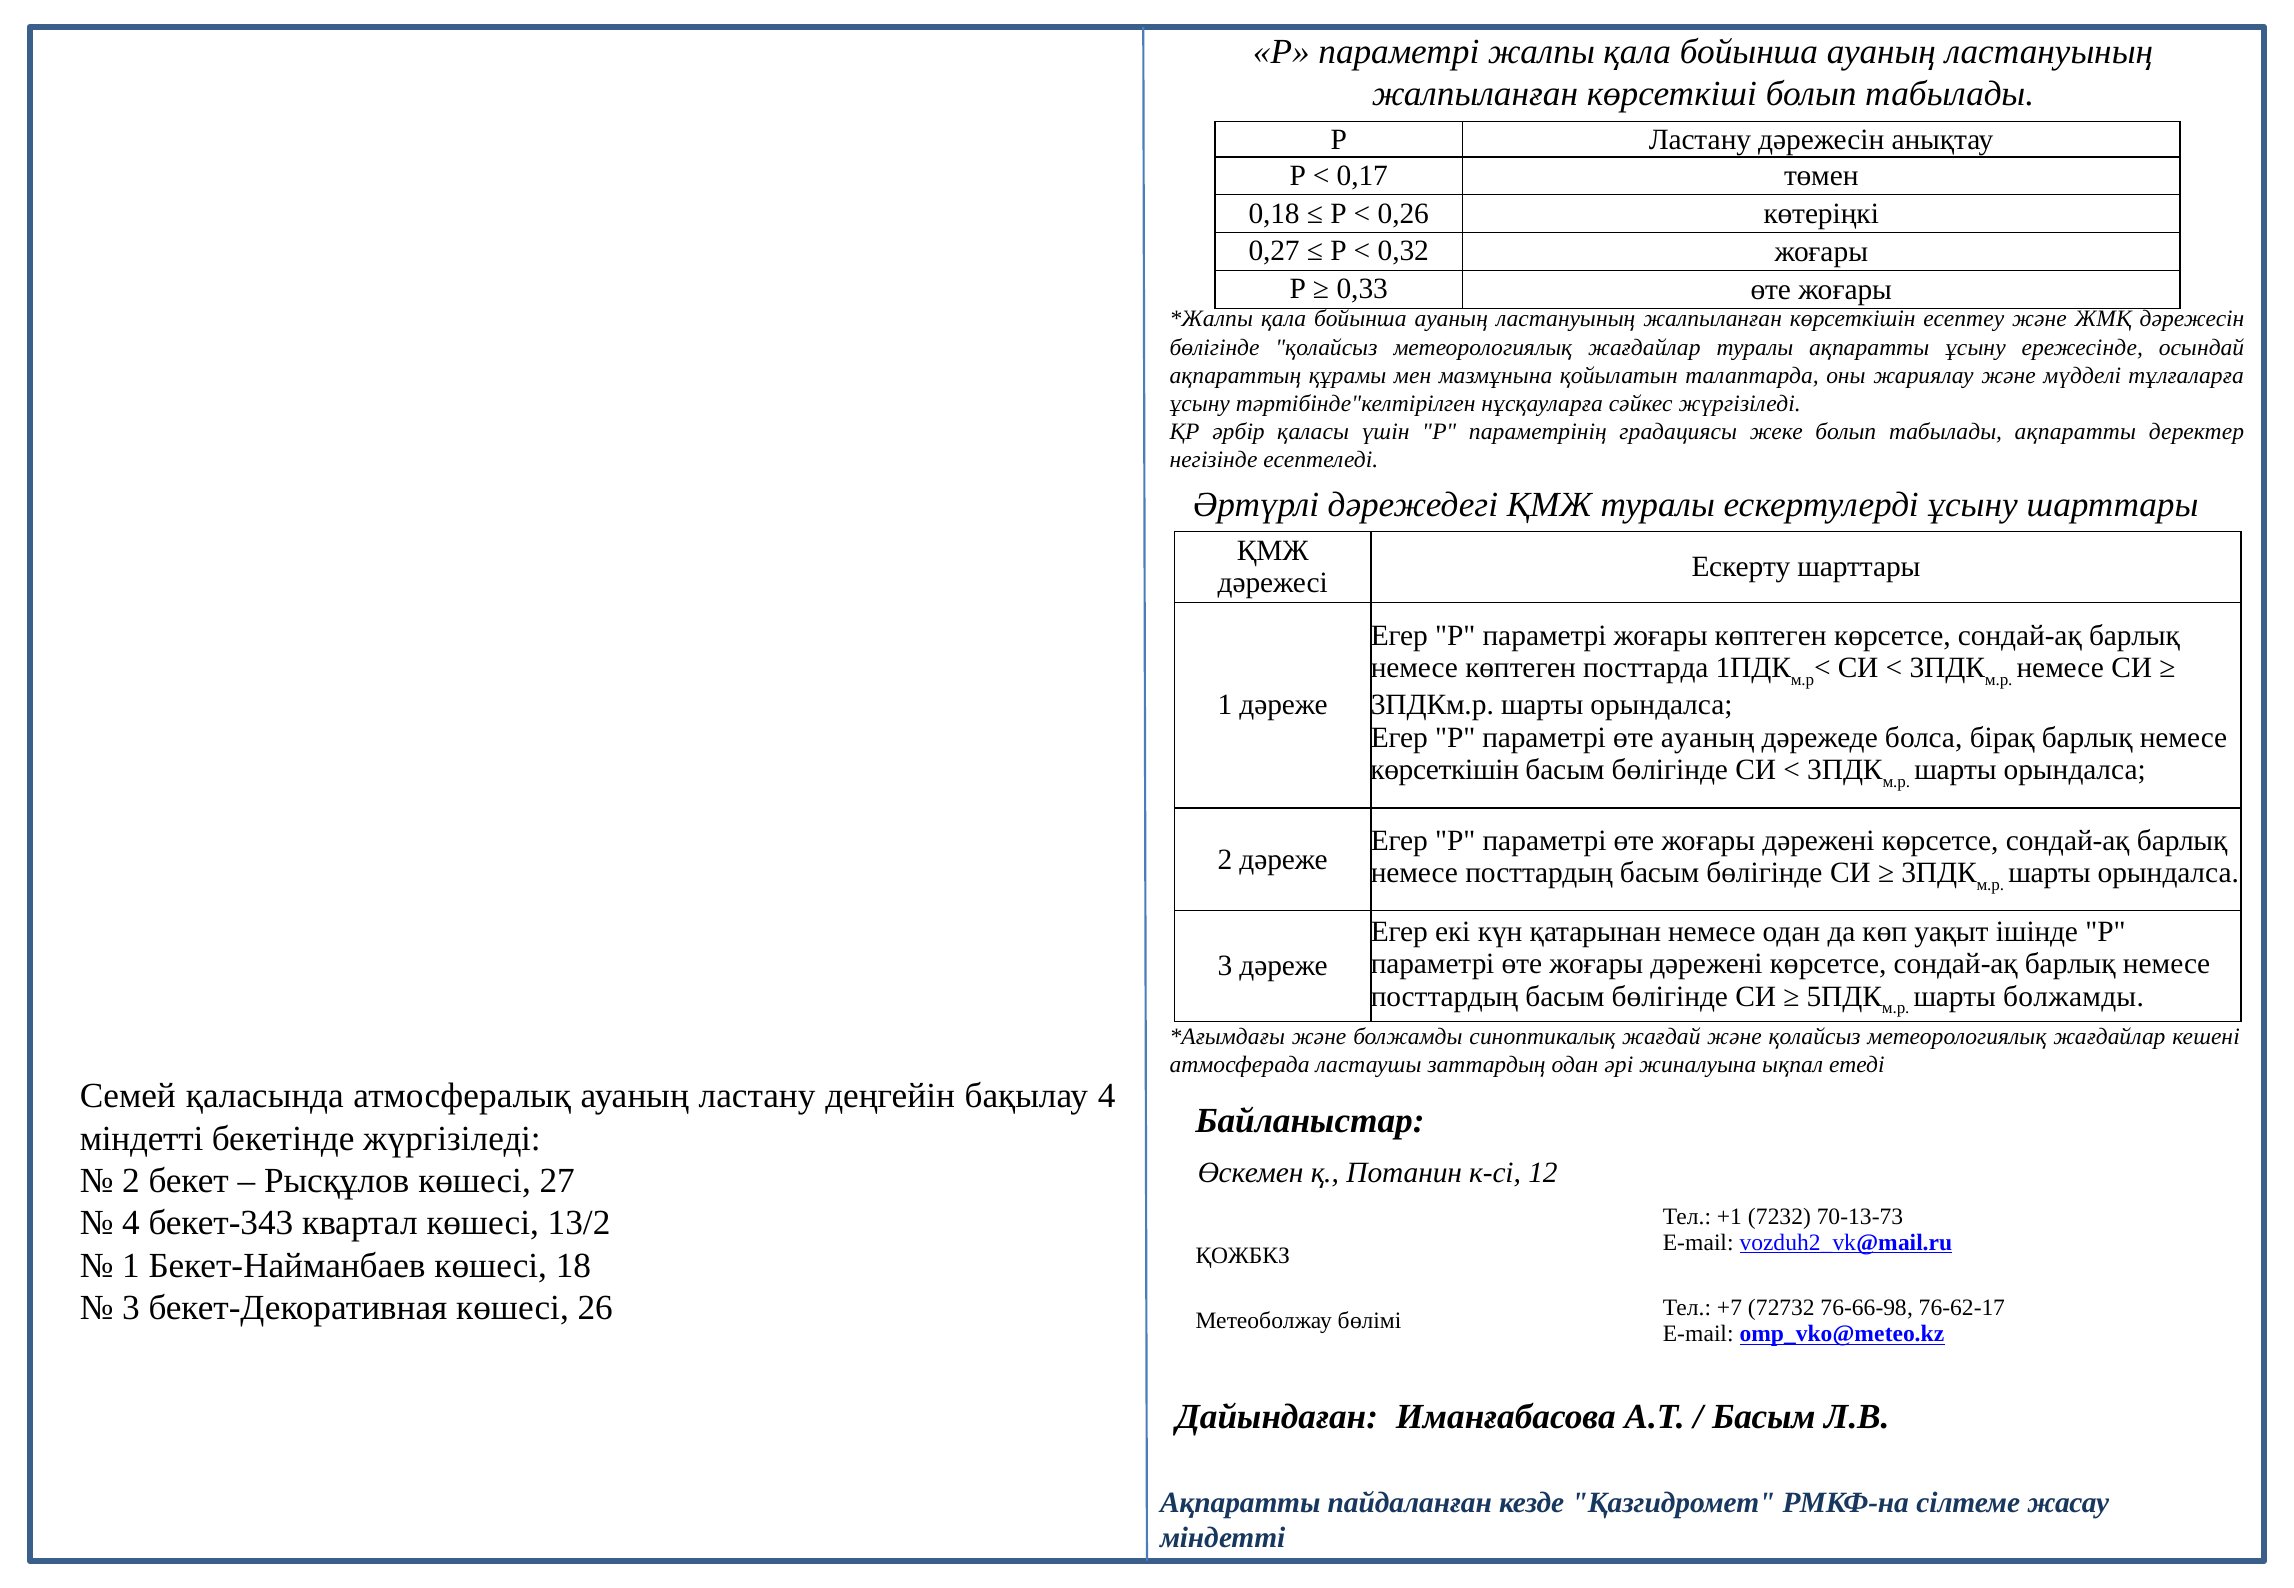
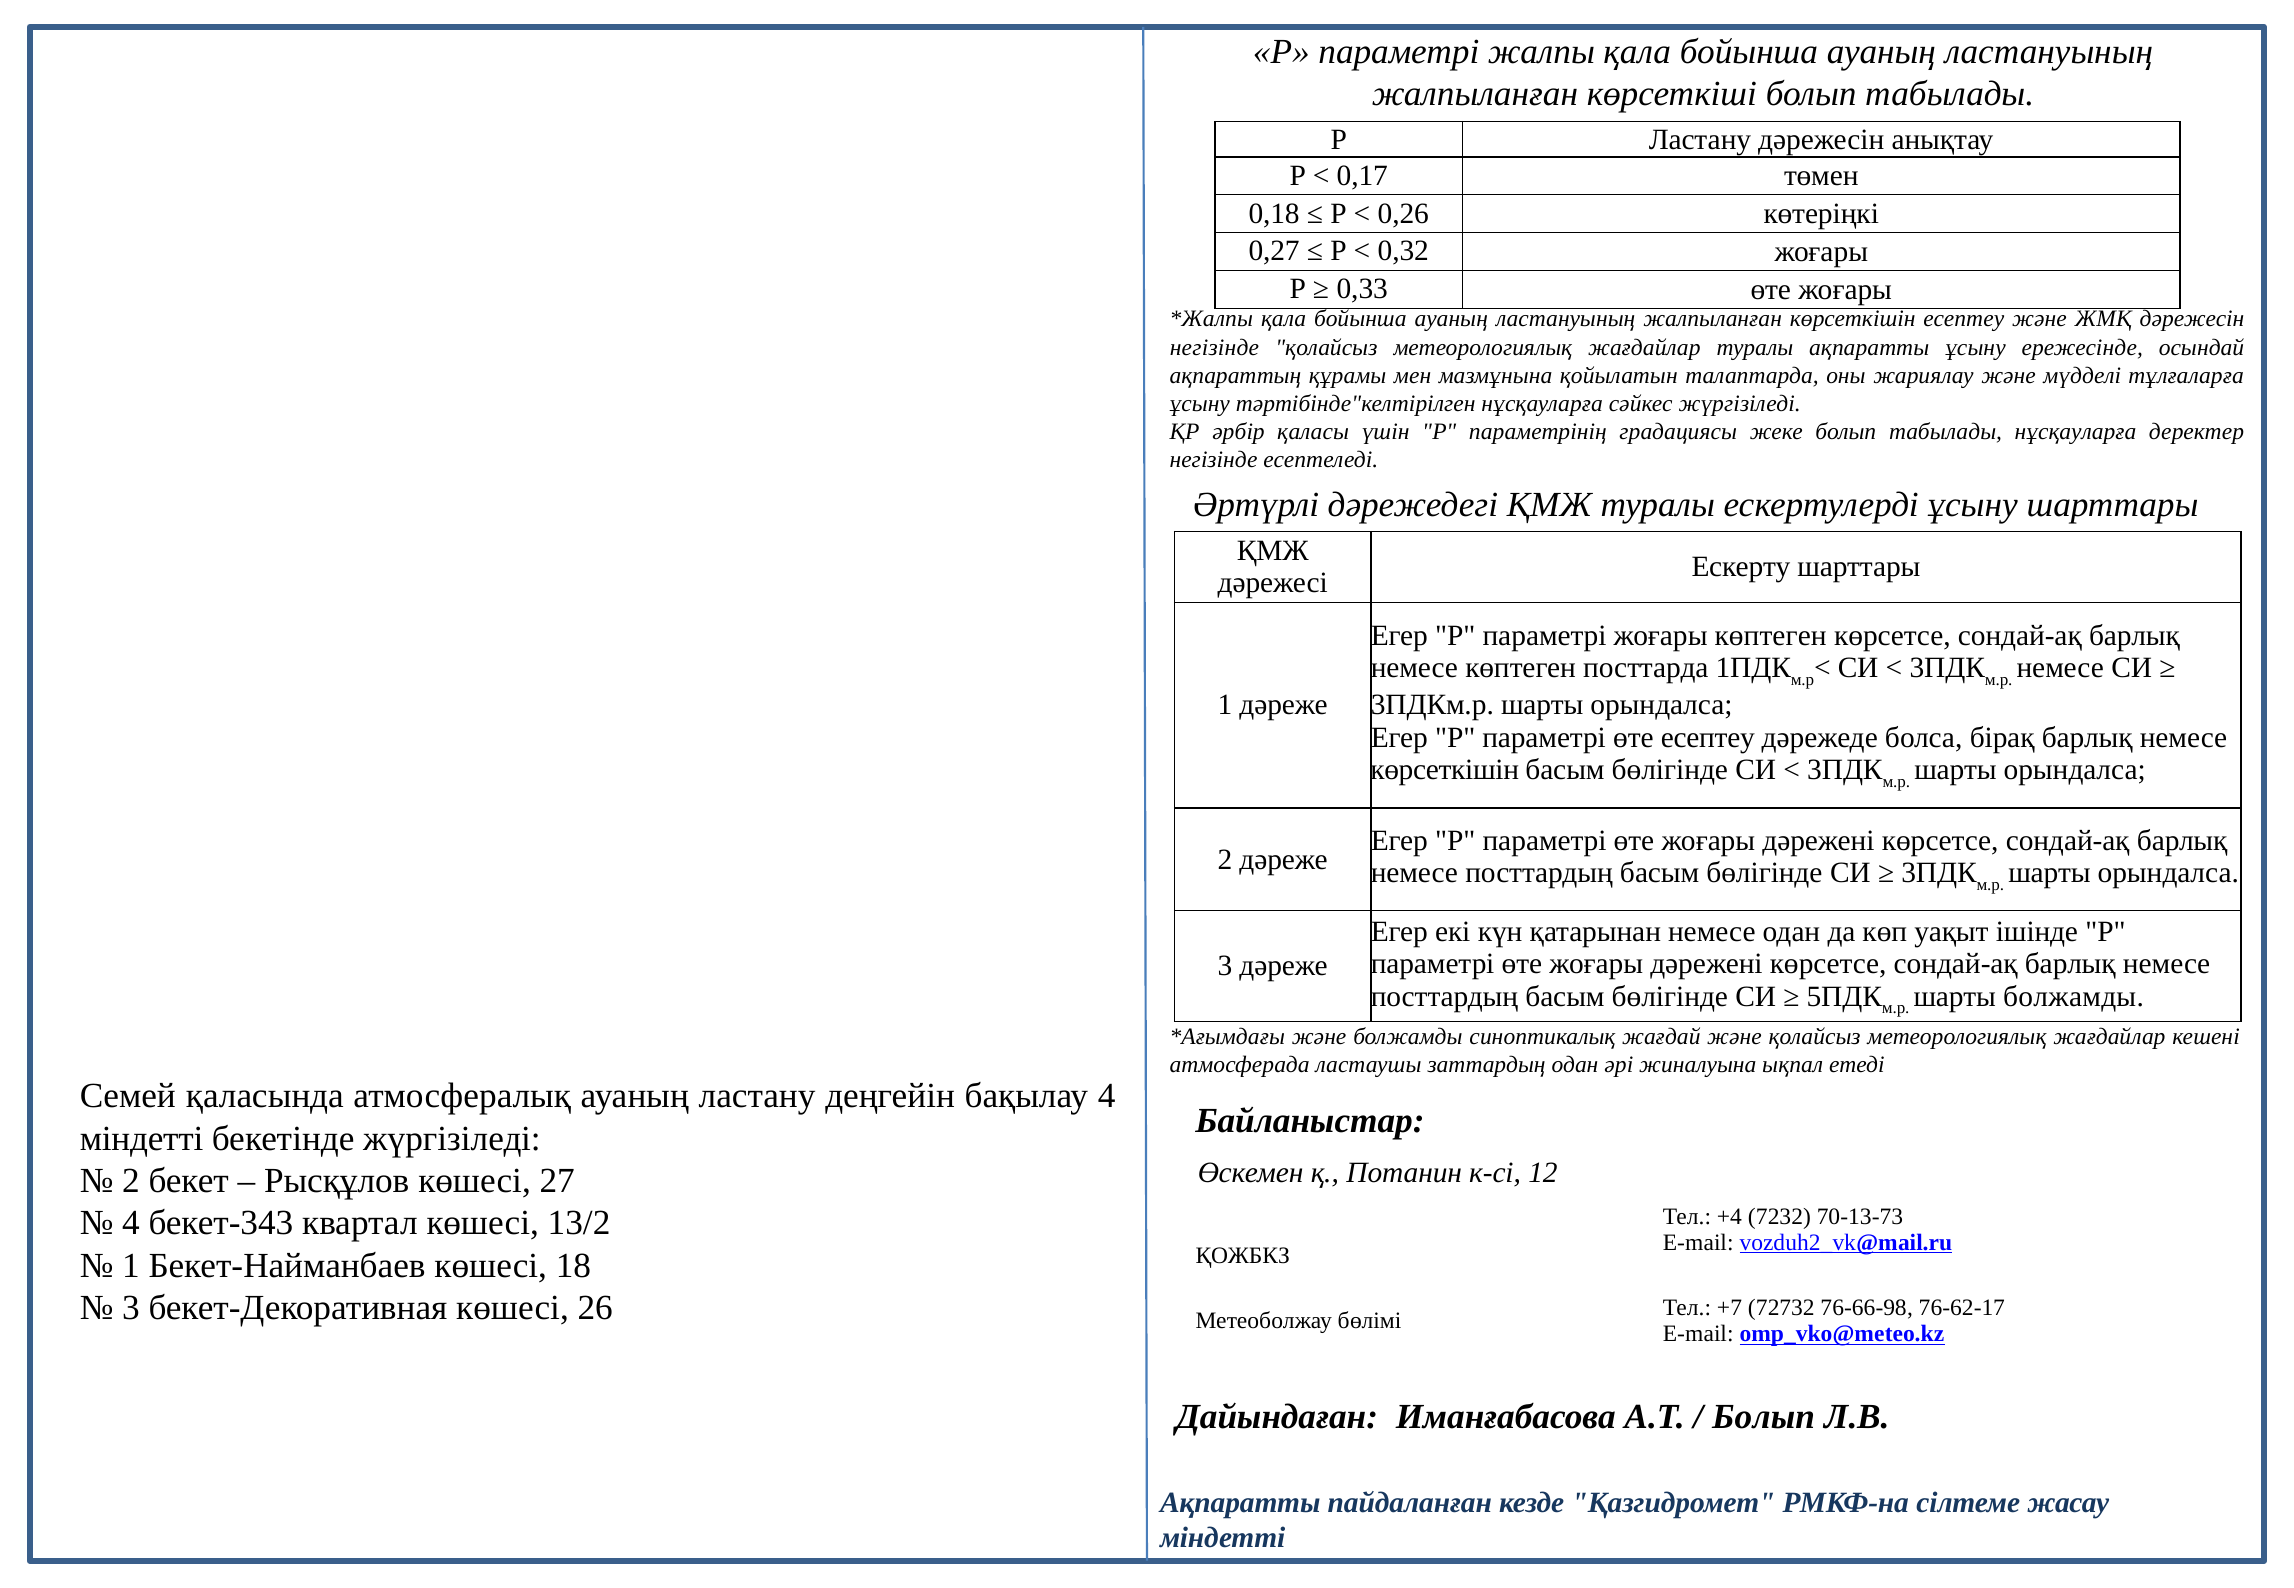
бөлігінде: бөлігінде -> негізінде (1214, 347)
табылады ақпаратты: ақпаратты -> нұсқауларға (2076, 432)
өте ауаның: ауаның -> есептеу (1708, 738)
+1: +1 -> +4 (1729, 1216)
Басым: Басым -> Болып (1764, 1417)
